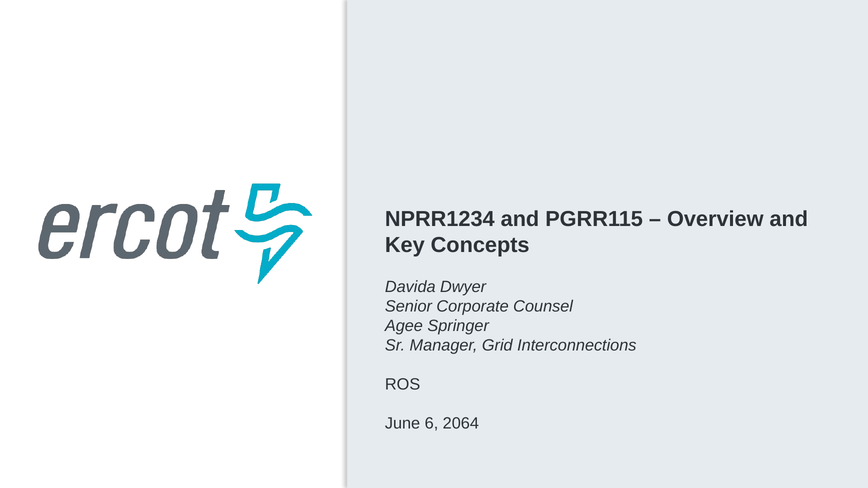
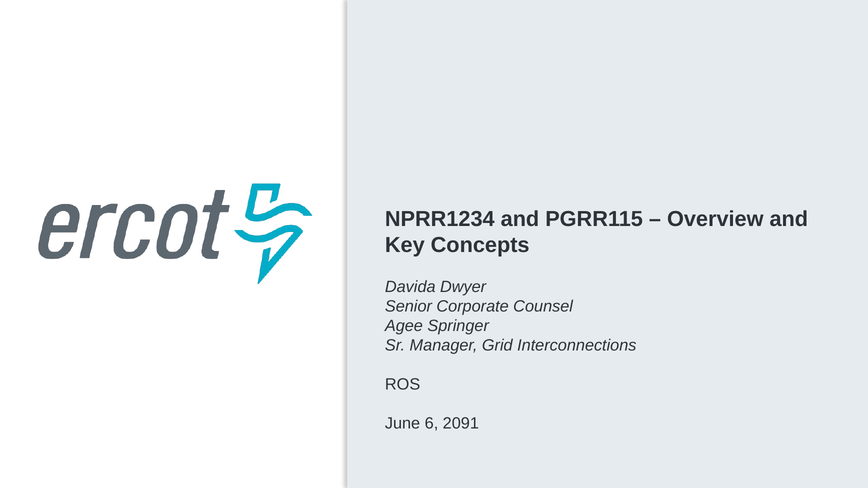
2064: 2064 -> 2091 (461, 424)
